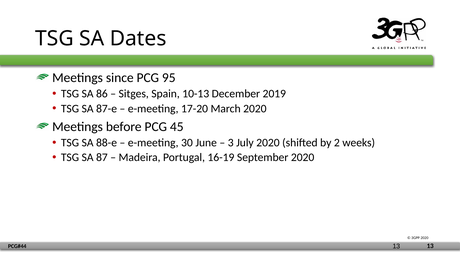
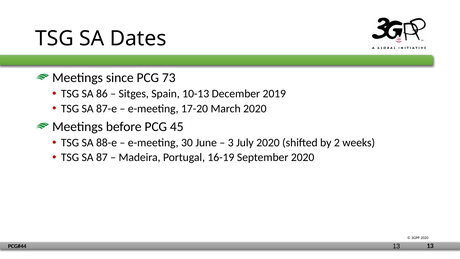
95: 95 -> 73 (169, 78)
